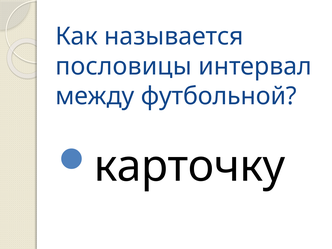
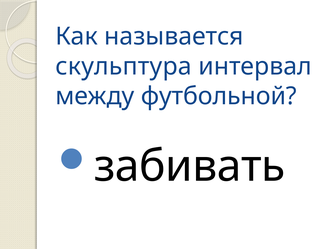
пословицы: пословицы -> скульптура (124, 66)
карточку: карточку -> забивать (190, 166)
